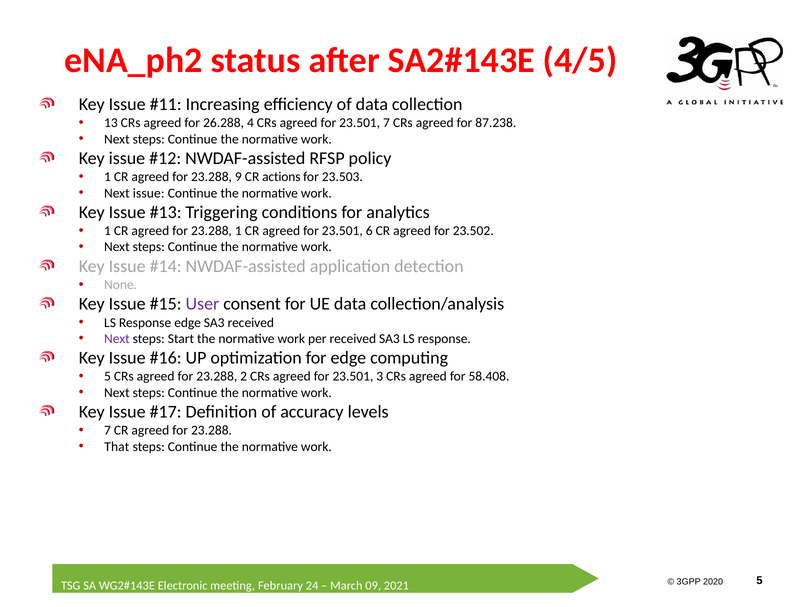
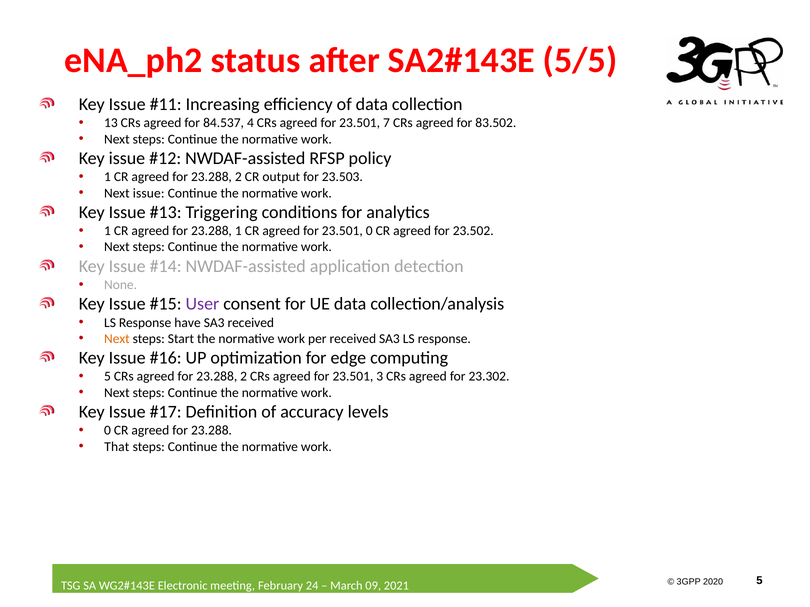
4/5: 4/5 -> 5/5 (580, 61)
26.288: 26.288 -> 84.537 (224, 123)
87.238: 87.238 -> 83.502 (496, 123)
9: 9 -> 2 (238, 177)
actions: actions -> output (281, 177)
23.501 6: 6 -> 0 (369, 231)
Response edge: edge -> have (188, 323)
Next colour: purple -> orange (117, 339)
58.408: 58.408 -> 23.302 (489, 377)
7: 7 -> 0 (108, 431)
